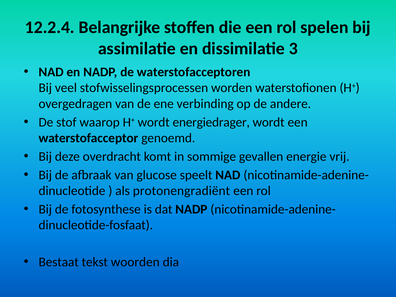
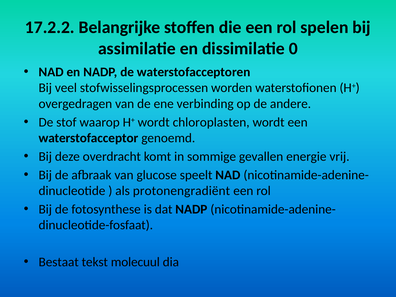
12.2.4: 12.2.4 -> 17.2.2 (50, 27)
3: 3 -> 0 (293, 48)
energiedrager: energiedrager -> chloroplasten (211, 122)
woorden: woorden -> molecuul (135, 262)
